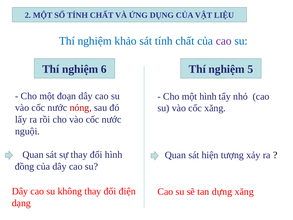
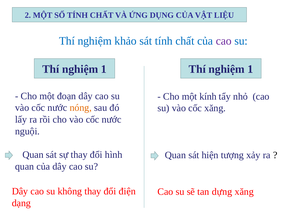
6: 6 -> 1 (104, 69)
5: 5 -> 1 (250, 69)
một hình: hình -> kính (208, 96)
nóng colour: red -> orange (81, 108)
đồng: đồng -> quan (25, 166)
